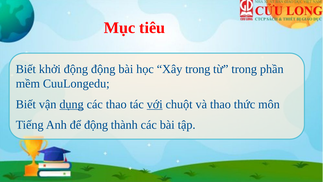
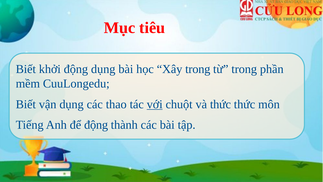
động động: động -> dụng (103, 69)
dụng underline: present -> none (72, 104)
và thao: thao -> thức (220, 104)
